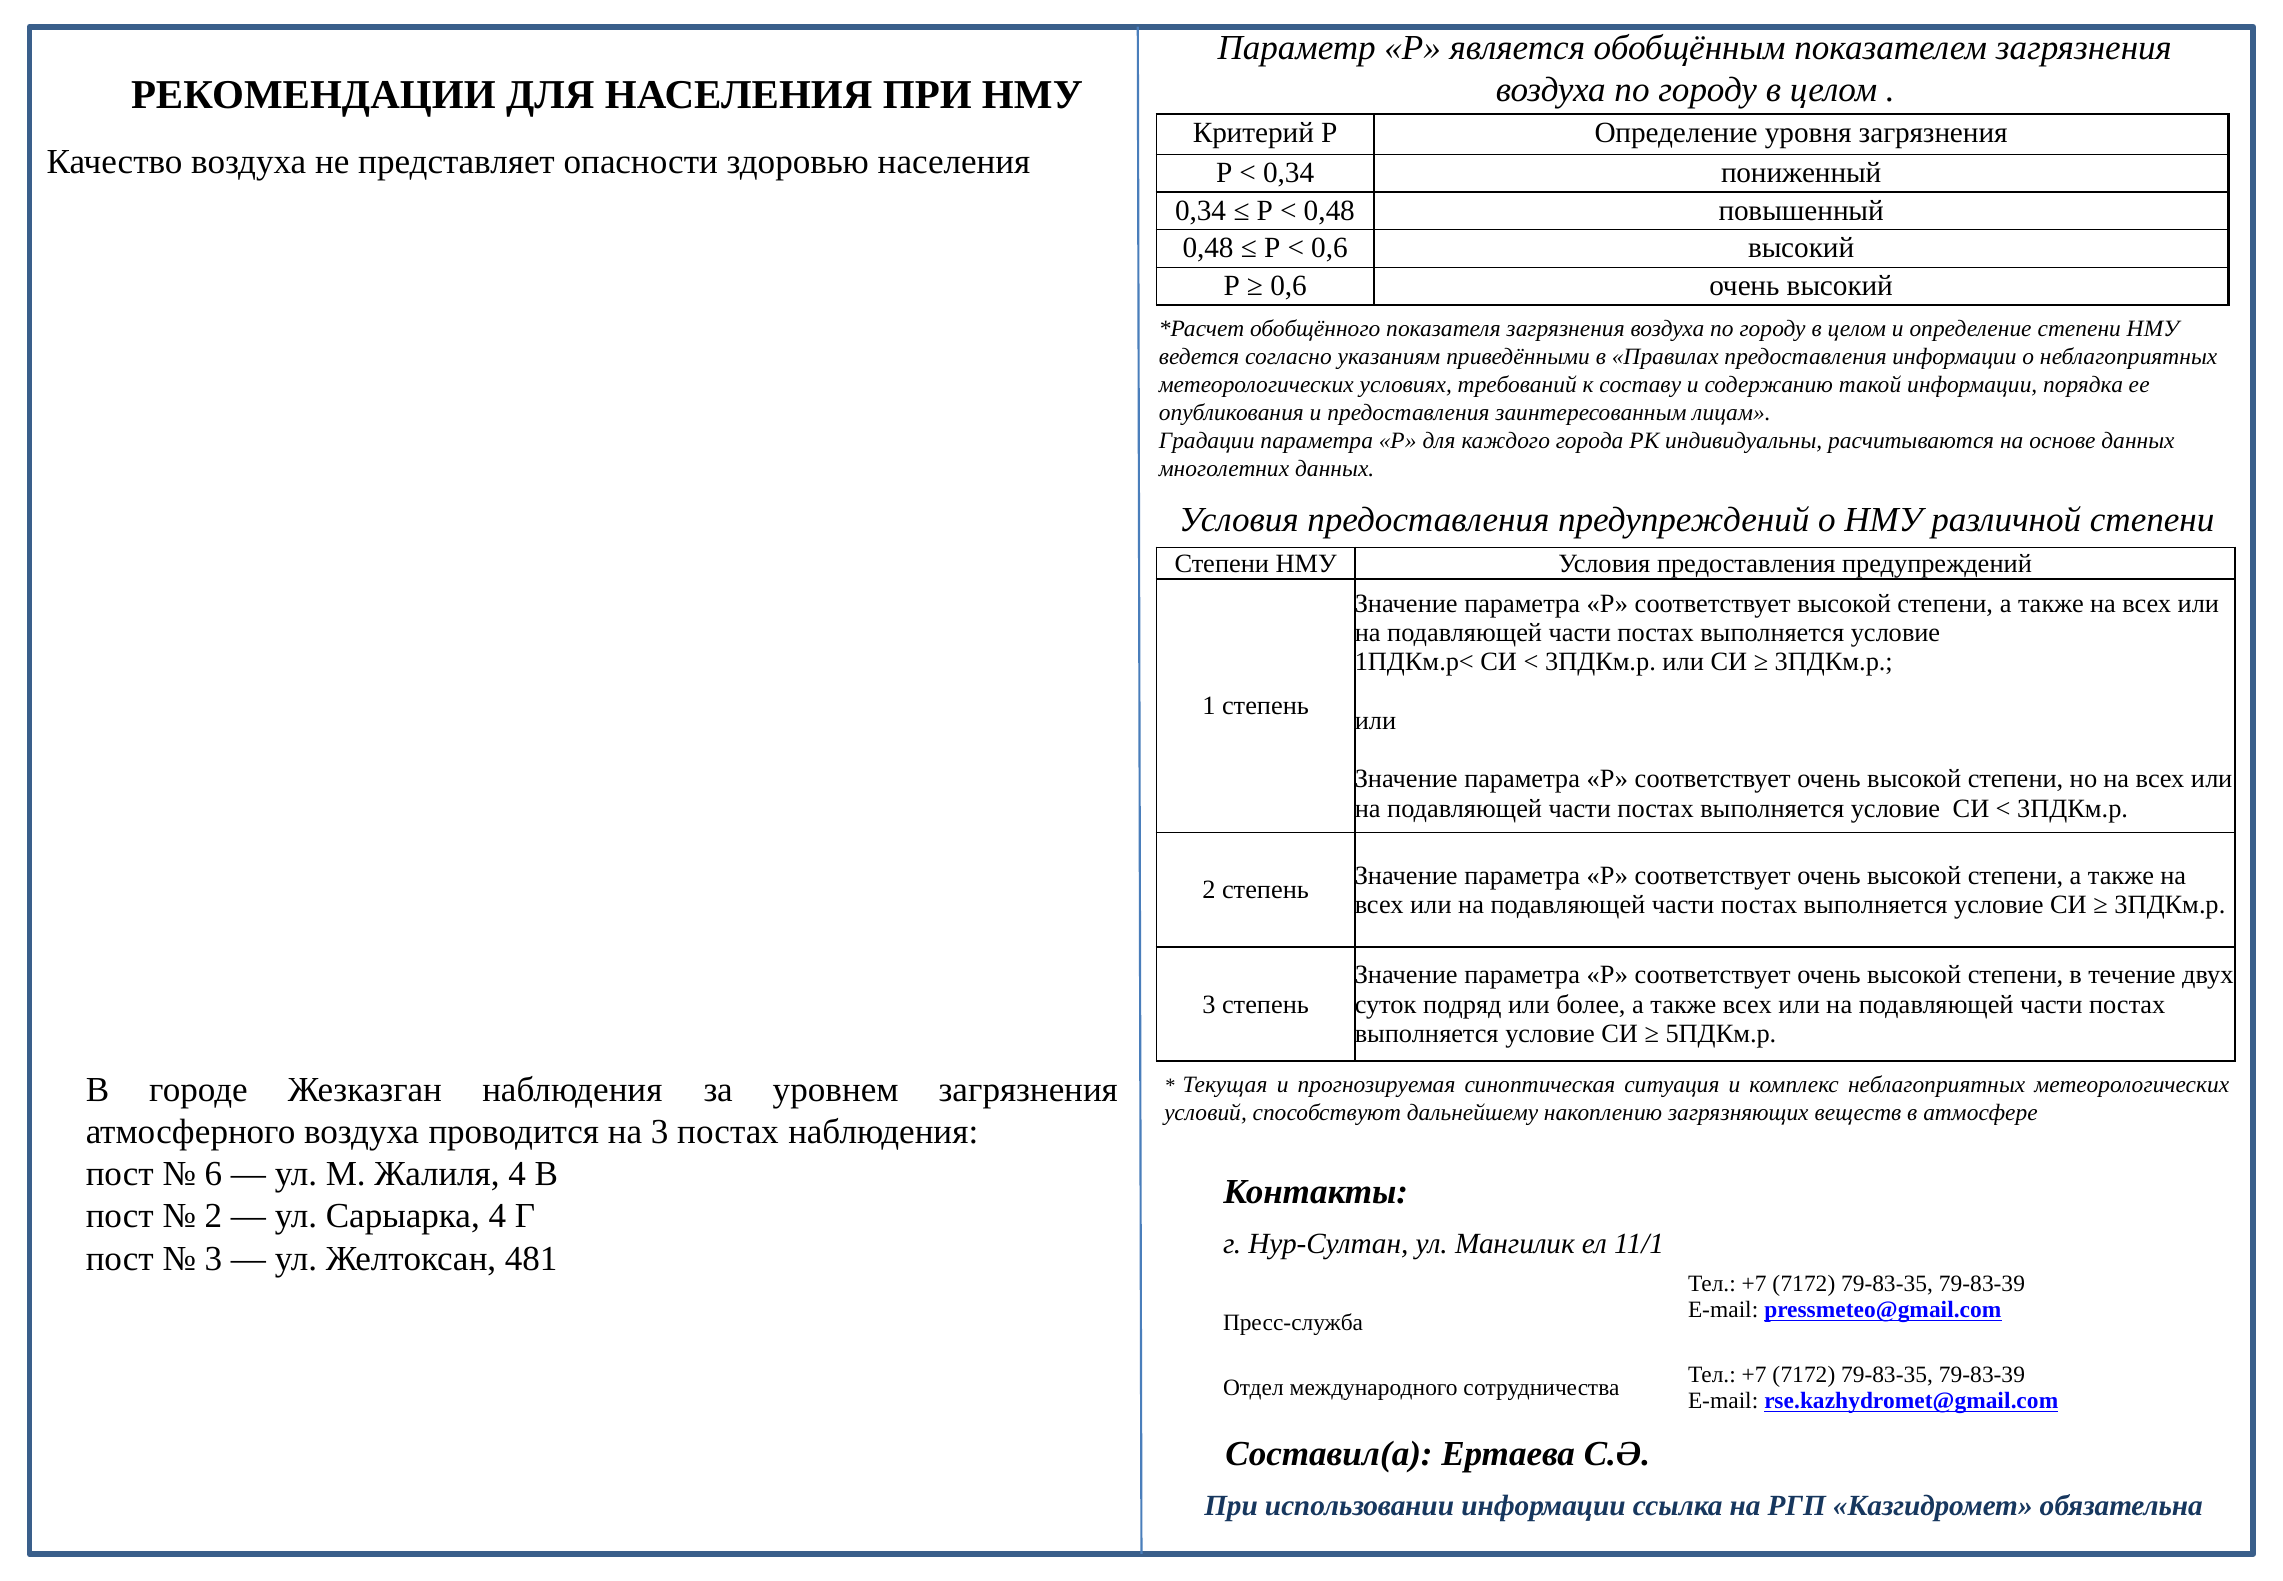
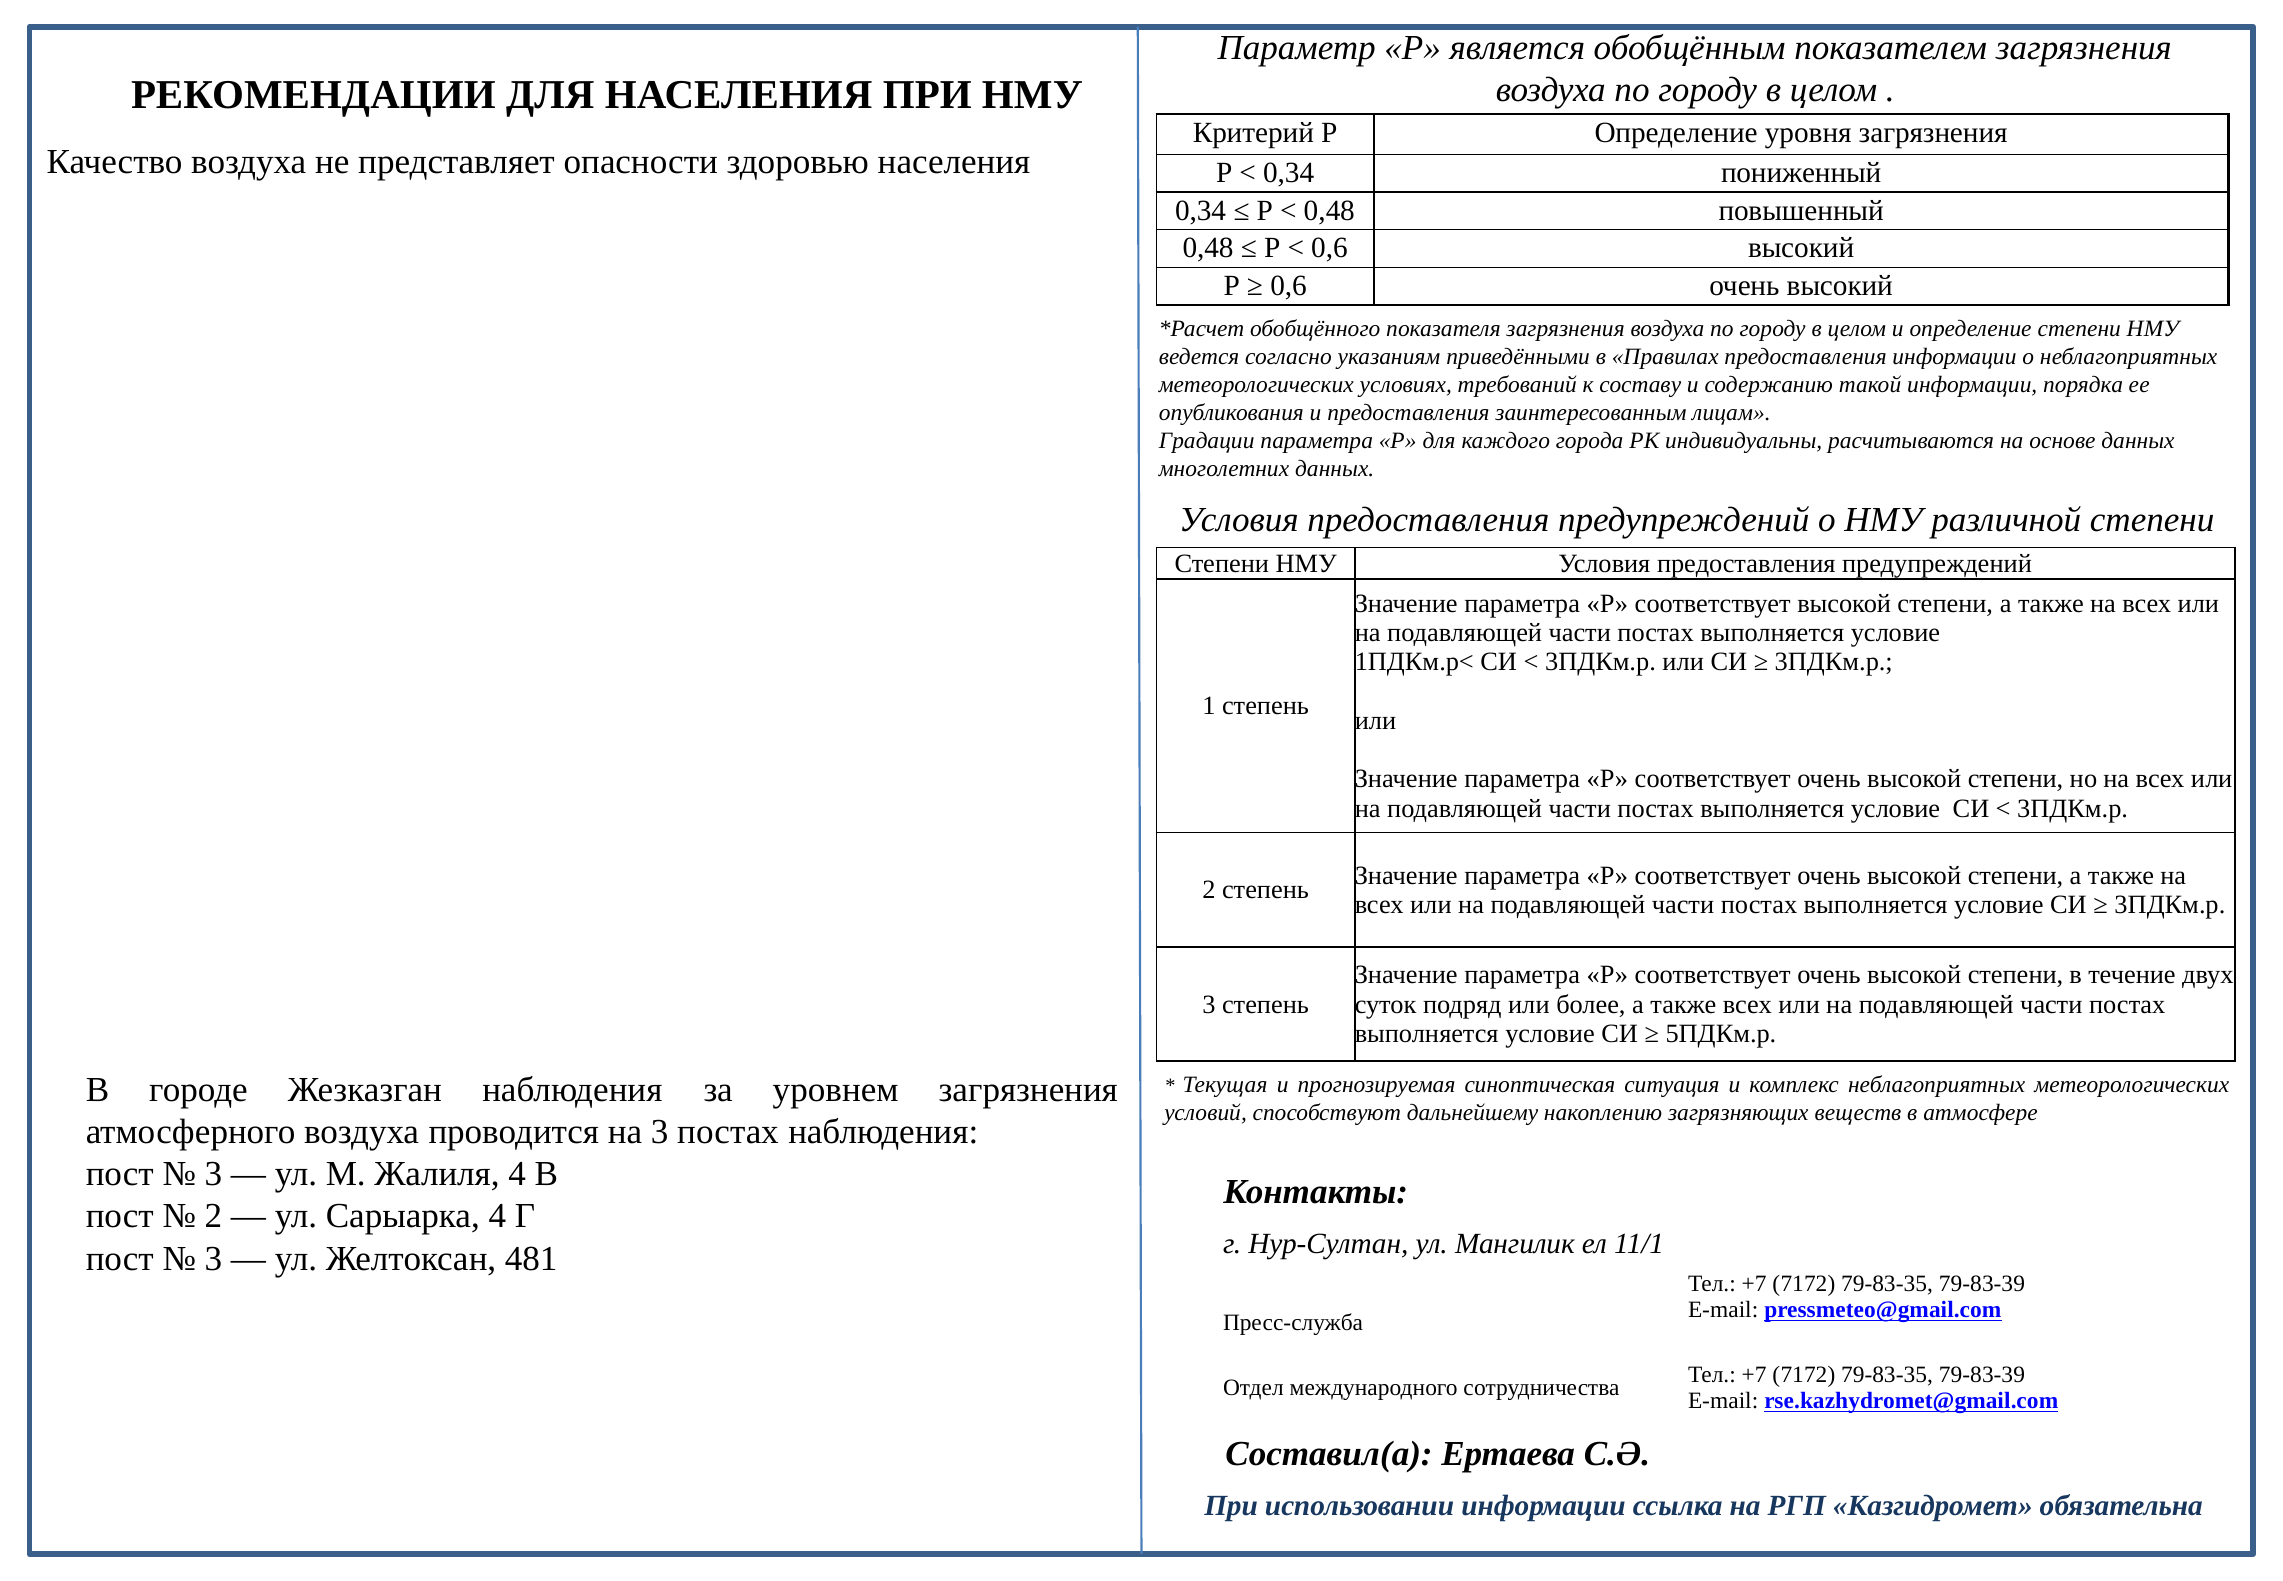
6: 6 -> 3 (213, 1174)
